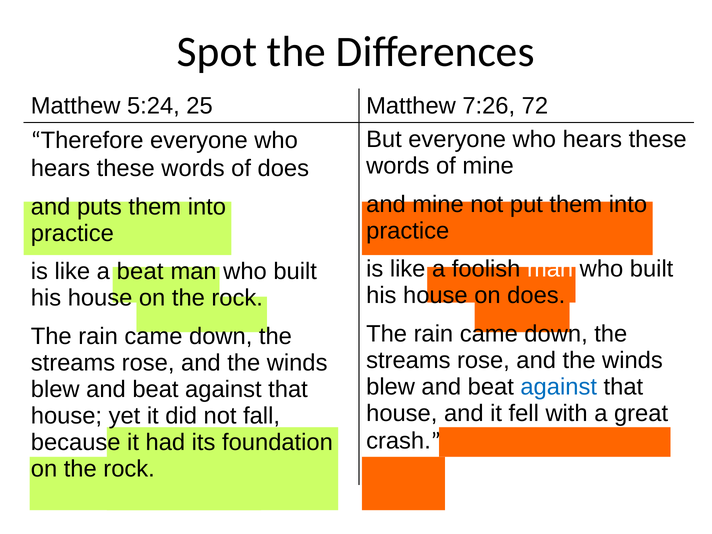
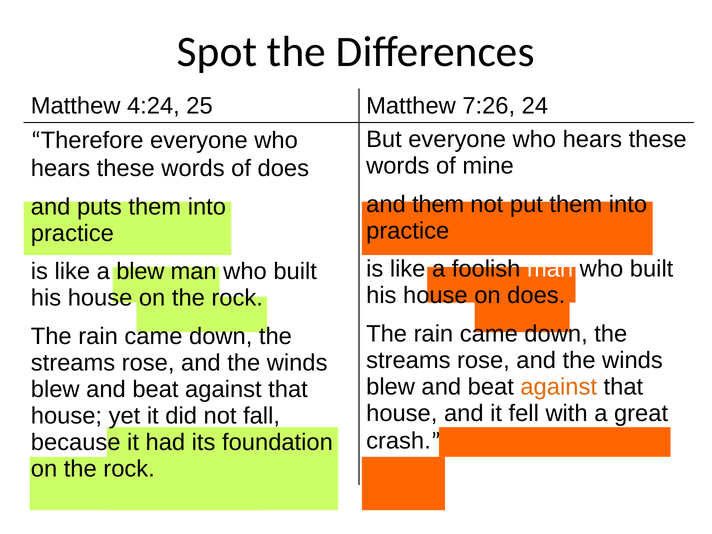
5:24: 5:24 -> 4:24 (153, 106)
72: 72 -> 24 (535, 106)
and mine: mine -> them (438, 204)
a beat: beat -> blew (140, 272)
against colour: blue -> orange (559, 387)
